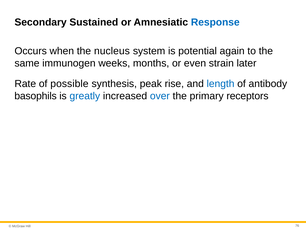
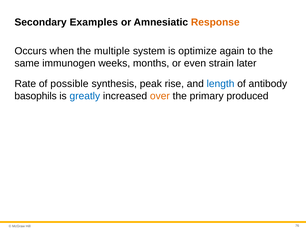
Sustained: Sustained -> Examples (94, 22)
Response colour: blue -> orange (215, 22)
nucleus: nucleus -> multiple (112, 51)
potential: potential -> optimize (198, 51)
over colour: blue -> orange (160, 96)
receptors: receptors -> produced (247, 96)
